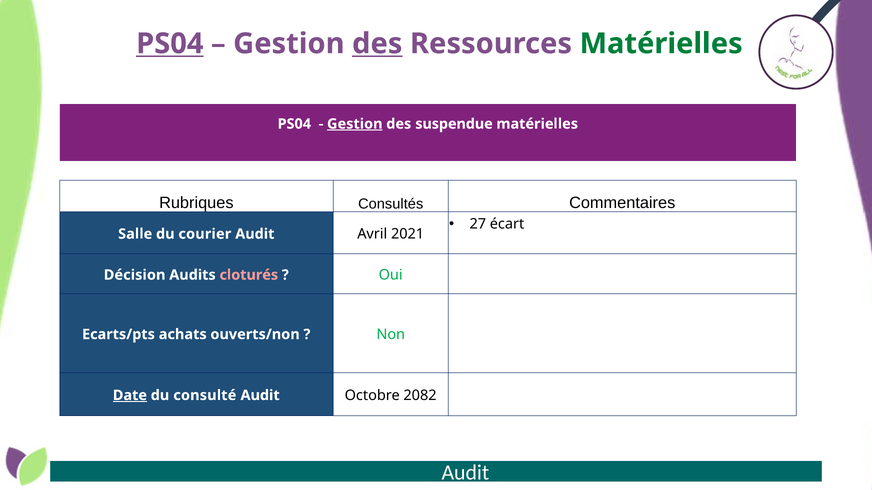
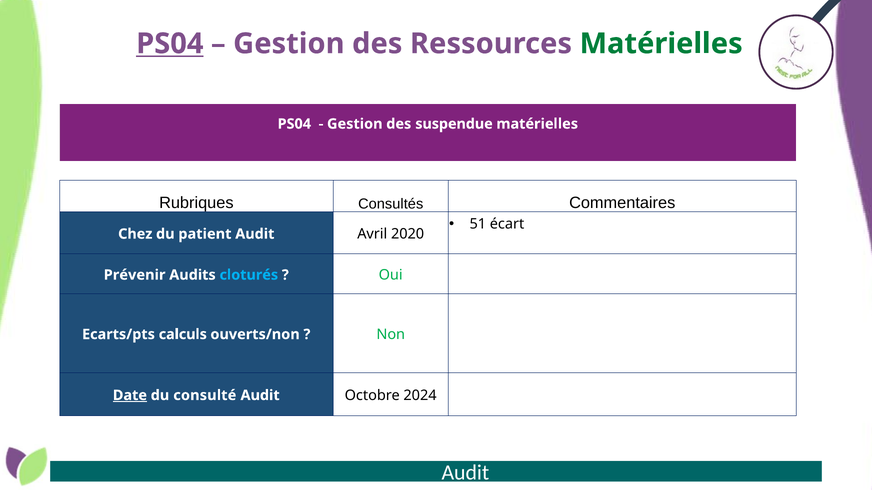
des underline: present -> none (377, 44)
Gestion underline: present -> none (355, 124)
27: 27 -> 51 (478, 224)
Salle: Salle -> Chez (135, 234)
courier: courier -> patient (205, 234)
2021: 2021 -> 2020 (408, 234)
Décision: Décision -> Prévenir (135, 275)
cloturés colour: pink -> light blue (249, 275)
achats: achats -> calculs (183, 335)
2082: 2082 -> 2024 (420, 396)
